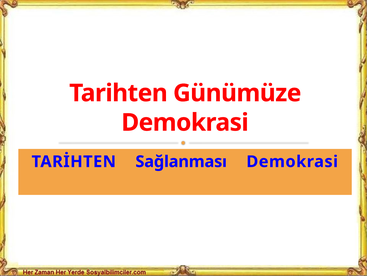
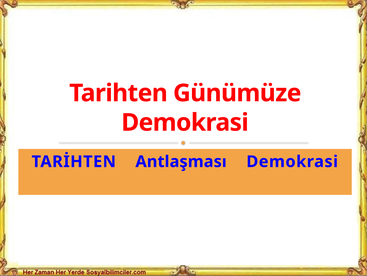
Sağlanması: Sağlanması -> Antlaşması (181, 161)
